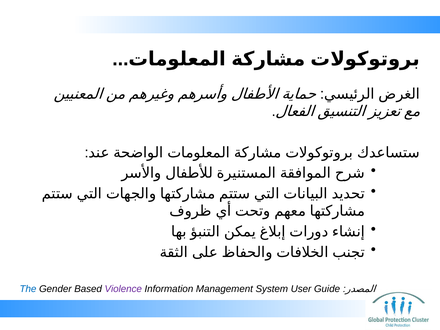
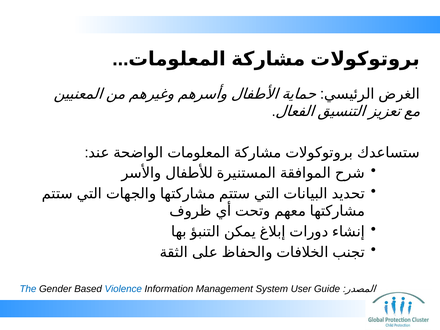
Violence colour: purple -> blue (123, 289)
